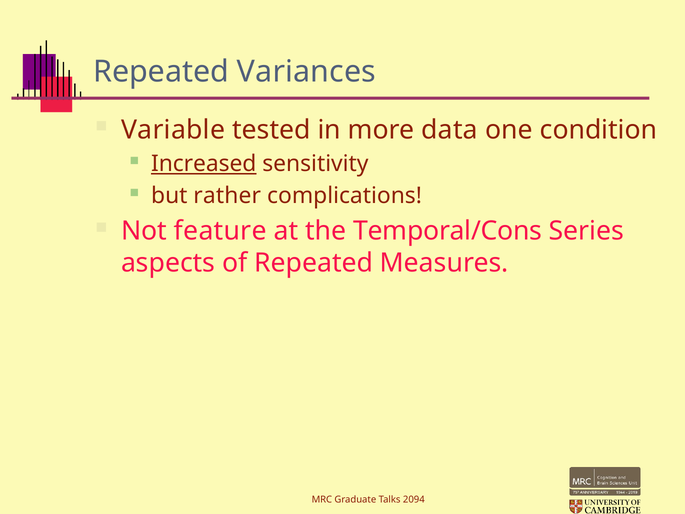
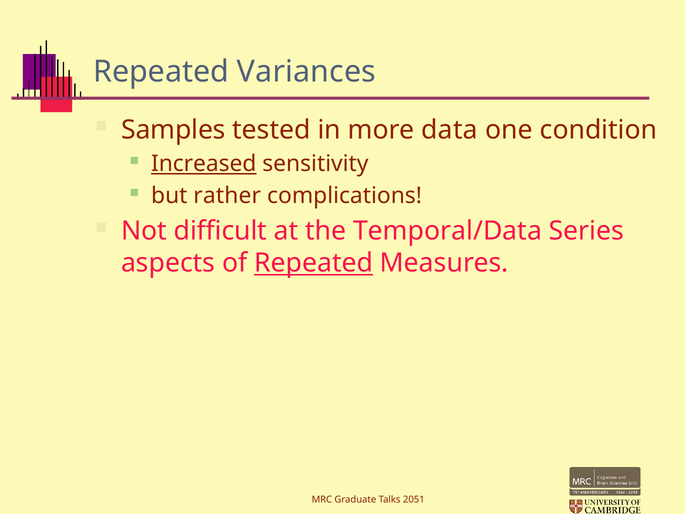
Variable: Variable -> Samples (173, 130)
feature: feature -> difficult (220, 231)
Temporal/Cons: Temporal/Cons -> Temporal/Data (447, 231)
Repeated underline: none -> present (314, 263)
2094: 2094 -> 2051 (414, 500)
